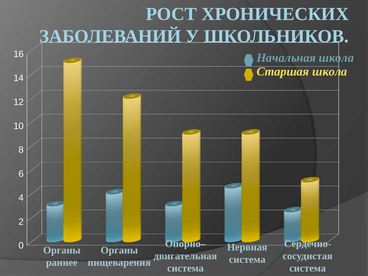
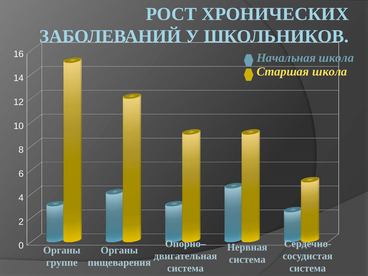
раннее: раннее -> группе (62, 262)
